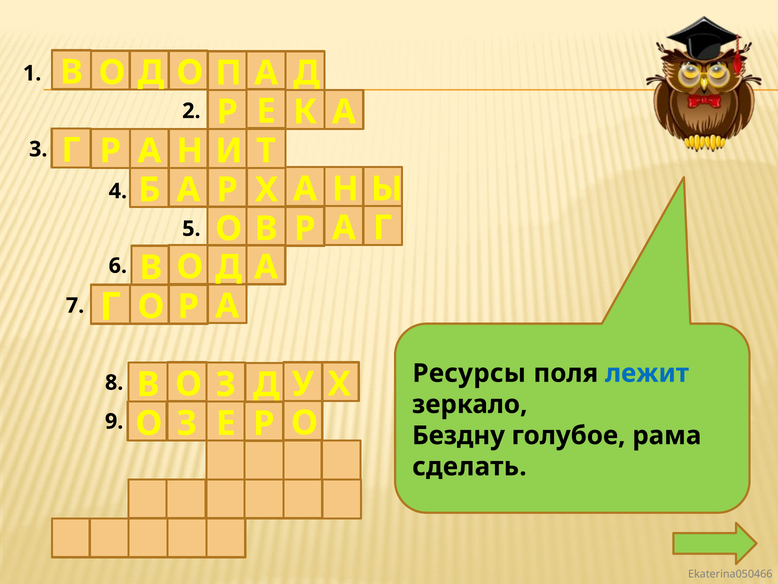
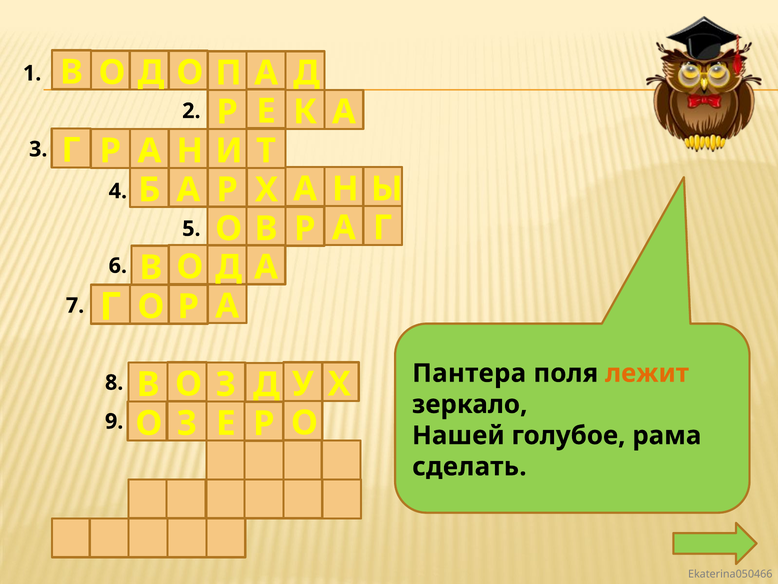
Ресурсы: Ресурсы -> Пантера (469, 373)
лежит colour: blue -> orange (647, 373)
Бездну: Бездну -> Нашей (458, 435)
